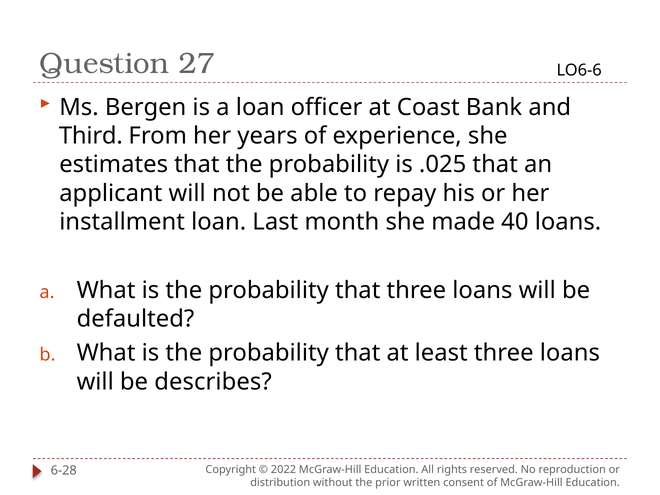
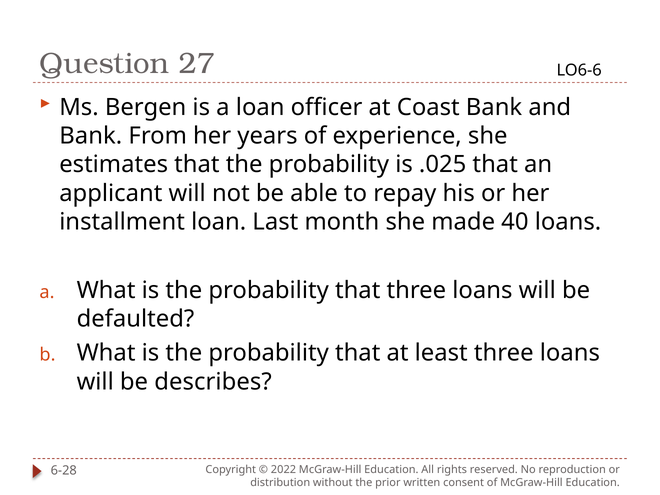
Third: Third -> Bank (91, 136)
